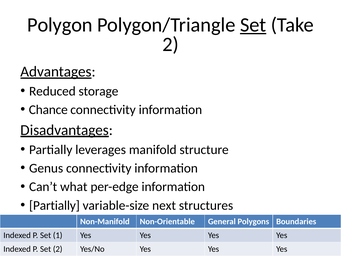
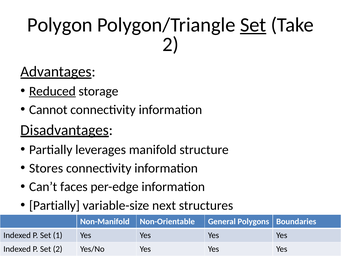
Reduced underline: none -> present (52, 91)
Chance: Chance -> Cannot (48, 110)
Genus: Genus -> Stores (46, 168)
what: what -> faces (74, 187)
